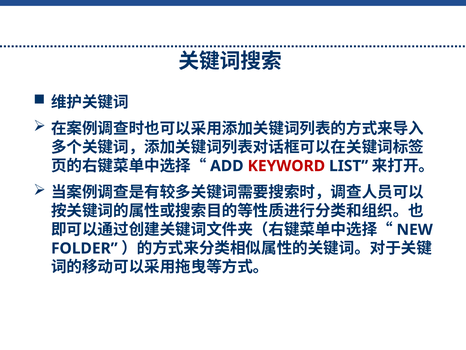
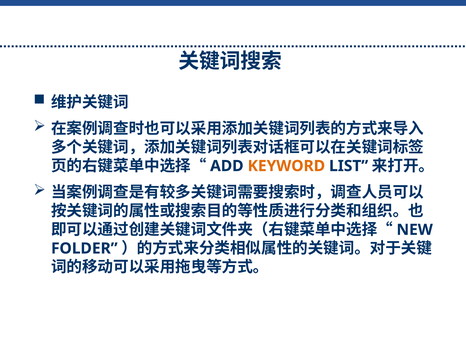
KEYWORD colour: red -> orange (286, 166)
